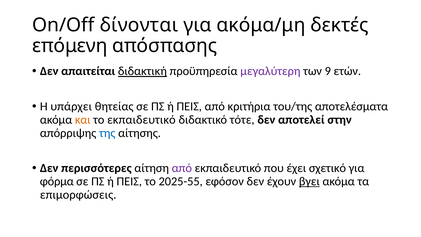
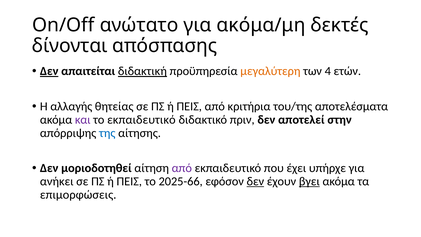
δίνονται: δίνονται -> ανώτατο (139, 25)
επόμενη: επόμενη -> δίνονται (70, 46)
Δεν underline: none -> present (49, 71)
μεγαλύτερη colour: purple -> orange (270, 71)
9: 9 -> 4 (328, 71)
υπάρχει: υπάρχει -> αλλαγής (71, 106)
και colour: orange -> purple (83, 120)
τότε: τότε -> πριν (242, 120)
περισσότερες: περισσότερες -> μοριοδοτηθεί (96, 168)
σχετικό: σχετικό -> υπήρχε (327, 168)
φόρμα: φόρμα -> ανήκει (57, 181)
2025-55: 2025-55 -> 2025-66 (181, 181)
δεν underline: none -> present (255, 181)
